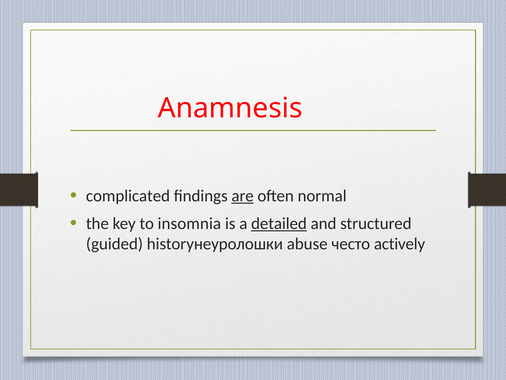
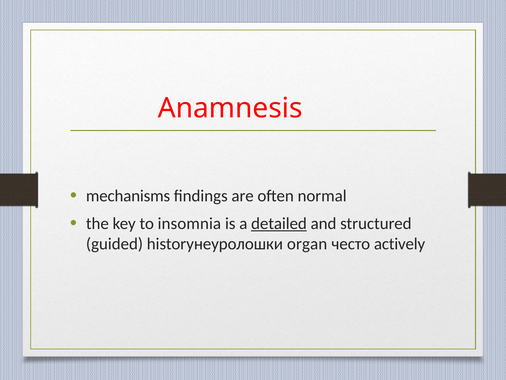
complicated: complicated -> mechanisms (128, 196)
are underline: present -> none (243, 196)
abuse: abuse -> organ (307, 244)
